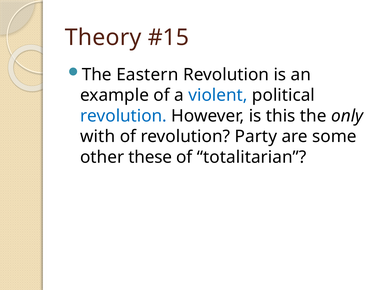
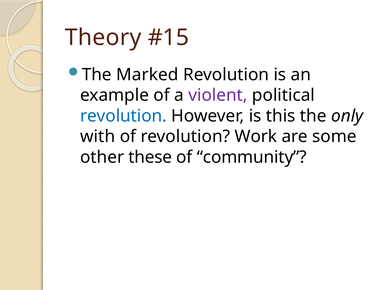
Eastern: Eastern -> Marked (147, 75)
violent colour: blue -> purple (218, 95)
Party: Party -> Work (256, 137)
totalitarian: totalitarian -> community (252, 157)
